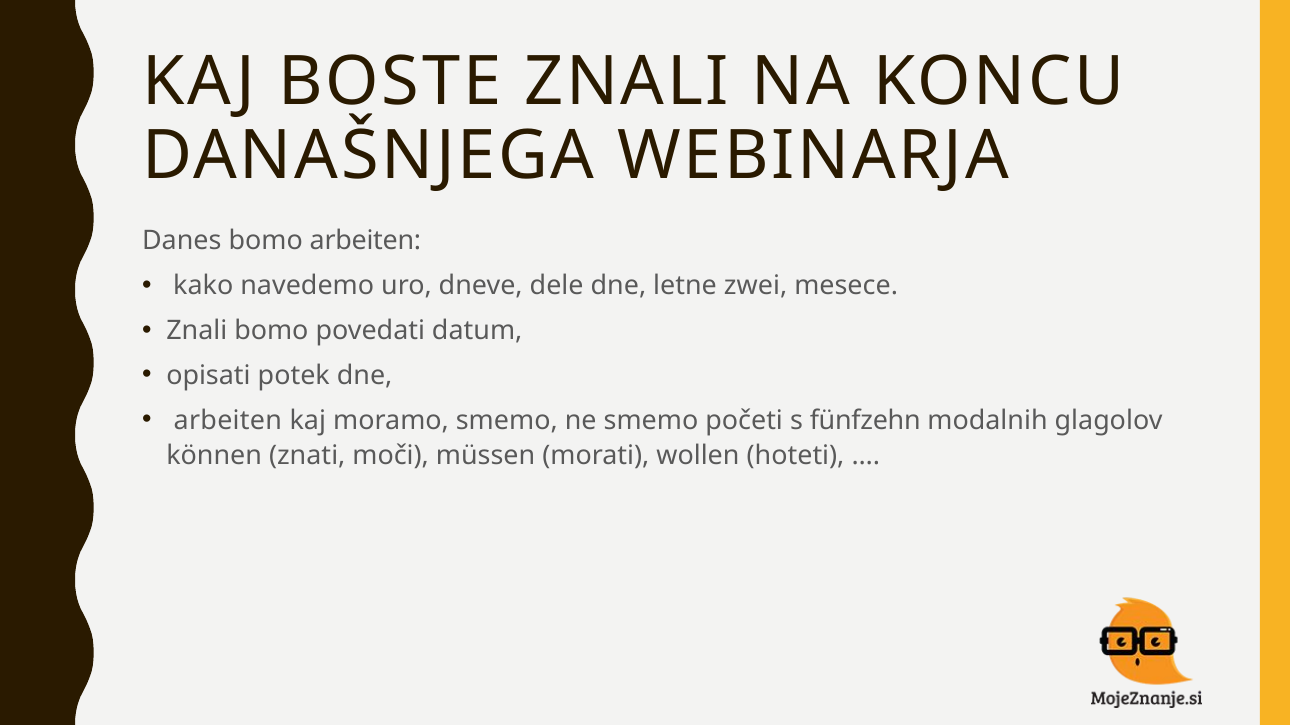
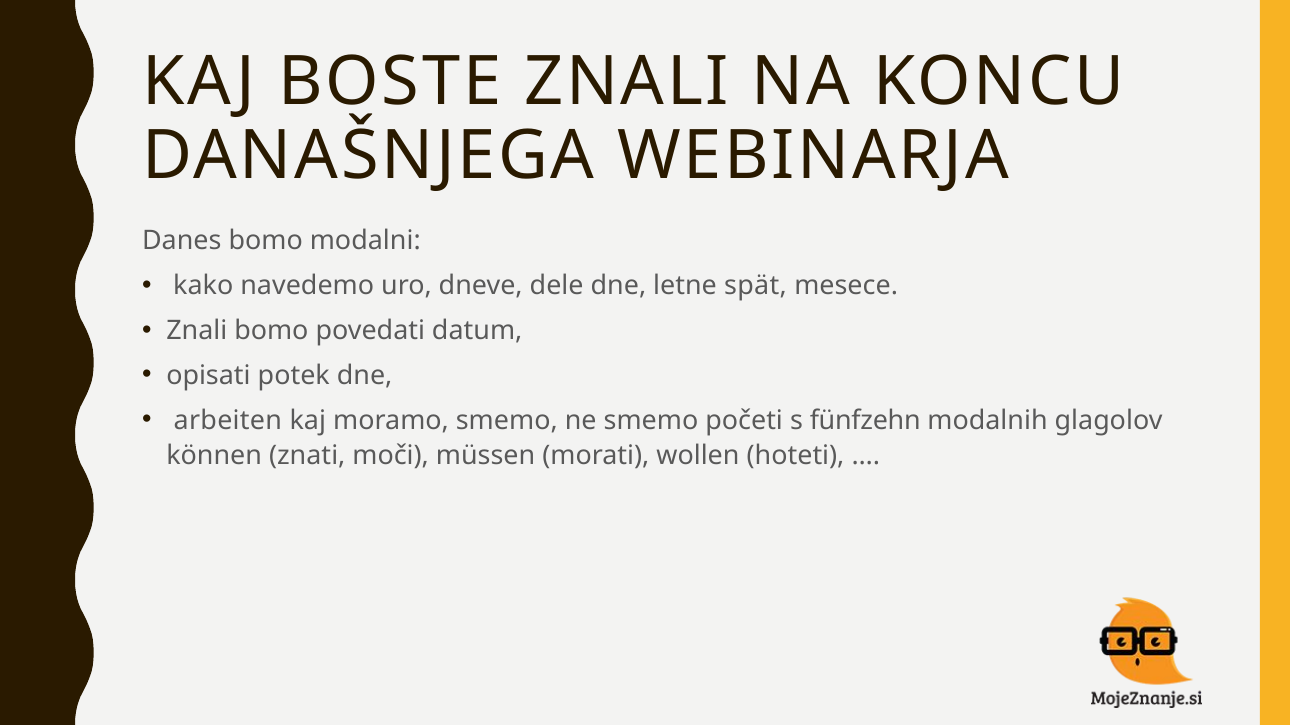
bomo arbeiten: arbeiten -> modalni (365, 241)
zwei: zwei -> spät (755, 286)
